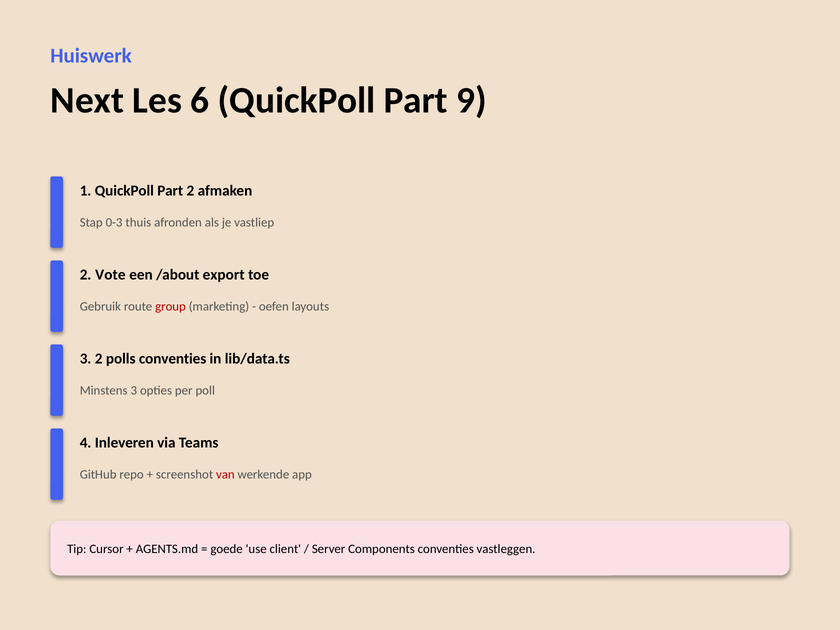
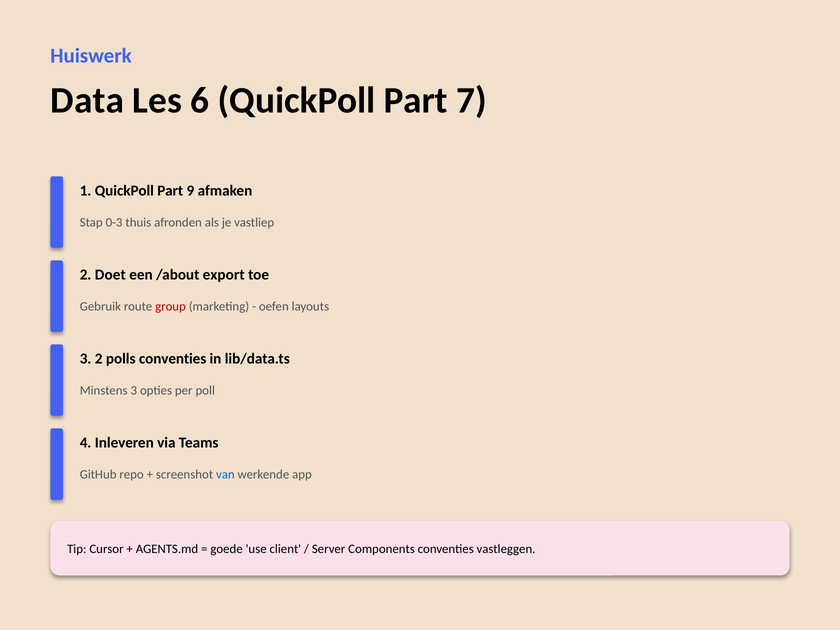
Next: Next -> Data (87, 101)
9: 9 -> 7 (471, 101)
Part 2: 2 -> 9 (190, 191)
Vote: Vote -> Doet (110, 275)
van colour: red -> blue (225, 475)
